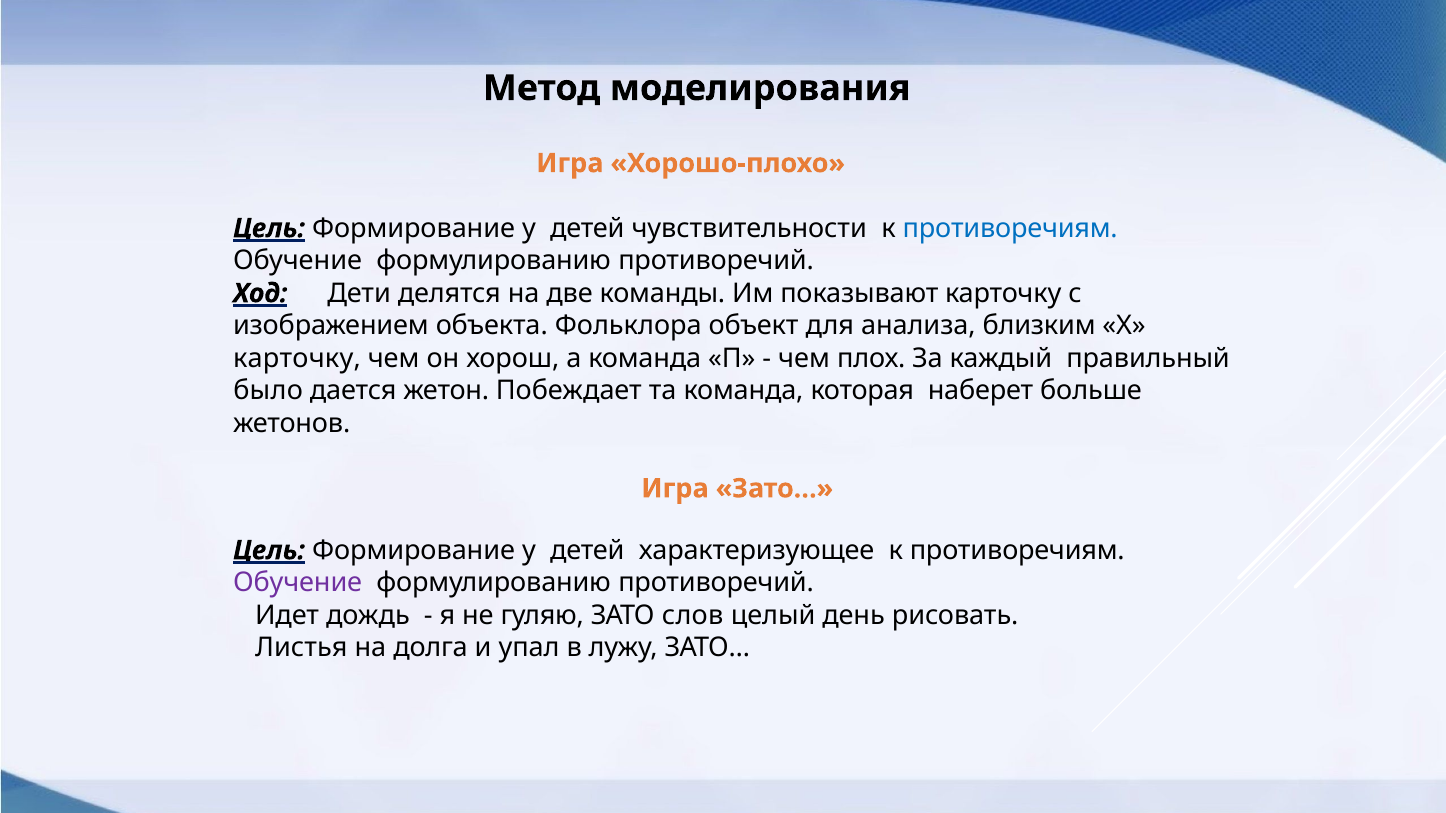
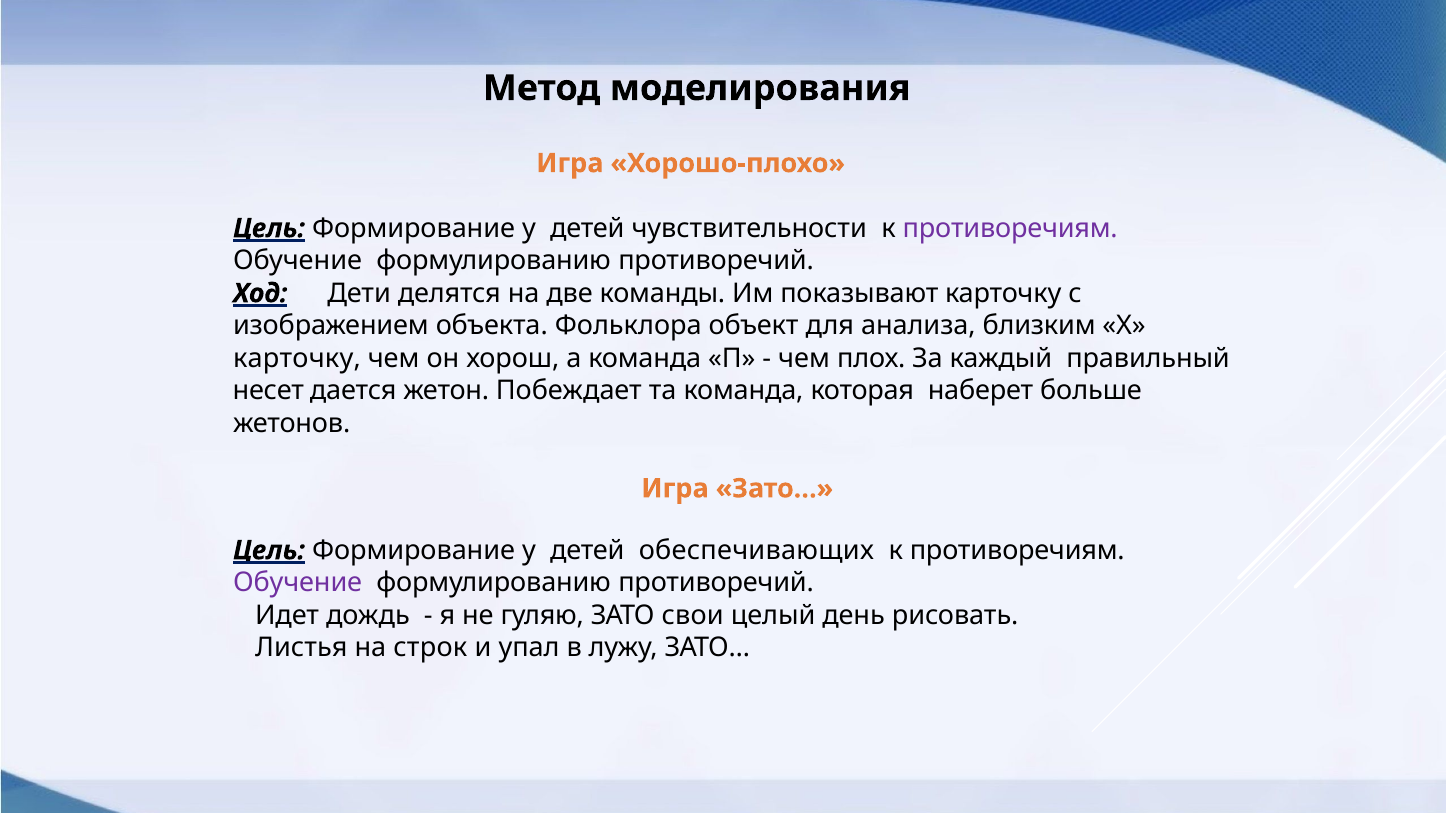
противоречиям colour: blue -> purple (1010, 228)
было: было -> несет (268, 391)
характеризующее: характеризующее -> обеспечивающих (756, 551)
слов: слов -> свои (693, 616)
долга: долга -> строк (430, 648)
